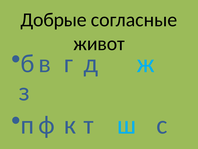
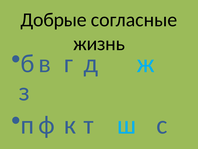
живот: живот -> жизнь (99, 43)
